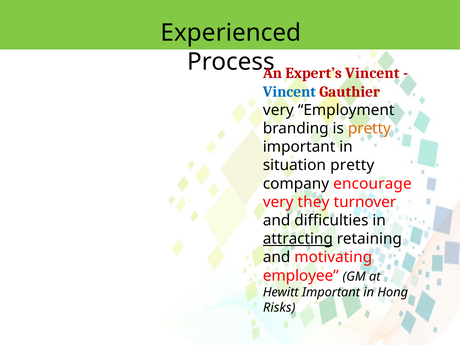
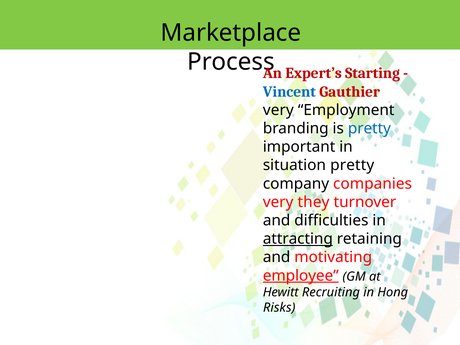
Experienced: Experienced -> Marketplace (231, 33)
Expert’s Vincent: Vincent -> Starting (373, 73)
pretty colour: orange -> blue (369, 128)
encourage: encourage -> companies (372, 184)
employee underline: none -> present (301, 276)
Hewitt Important: Important -> Recruiting (331, 292)
